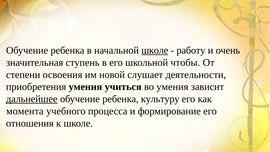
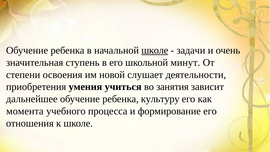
работу: работу -> задачи (191, 50)
чтобы: чтобы -> минут (185, 62)
во умения: умения -> занятия (172, 87)
дальнейшее underline: present -> none (32, 99)
